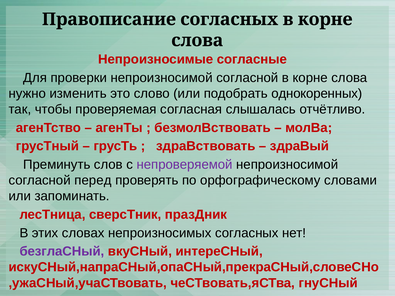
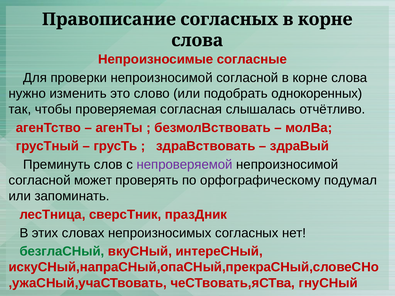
перед: перед -> может (93, 180)
словами: словами -> подумал (351, 180)
безглаСНый colour: purple -> green (62, 252)
